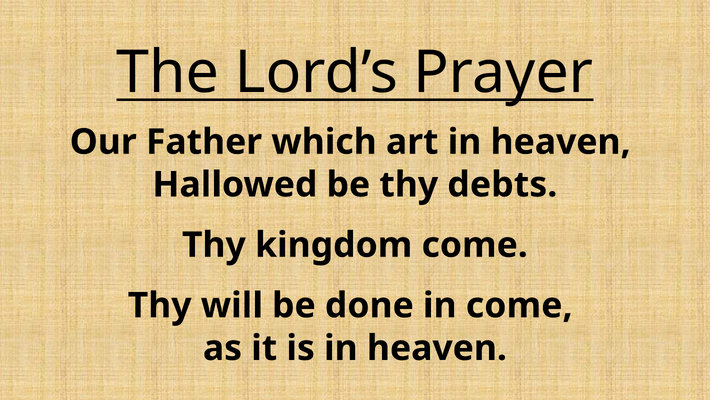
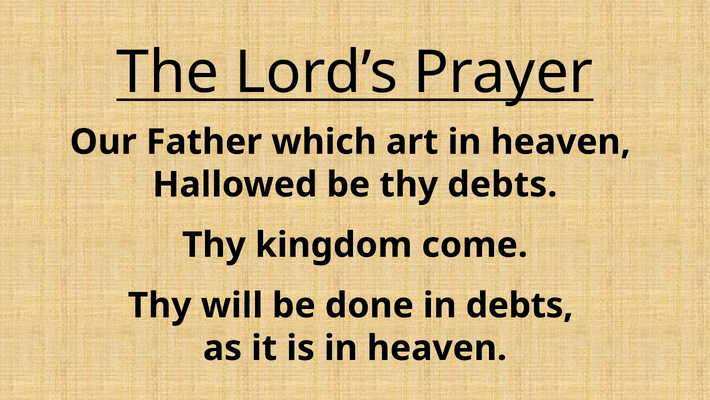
in come: come -> debts (519, 305)
